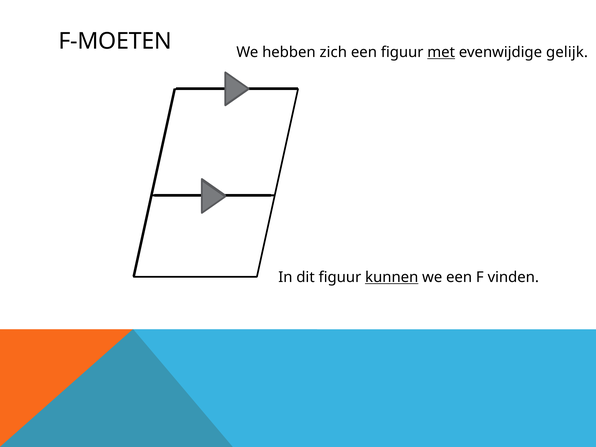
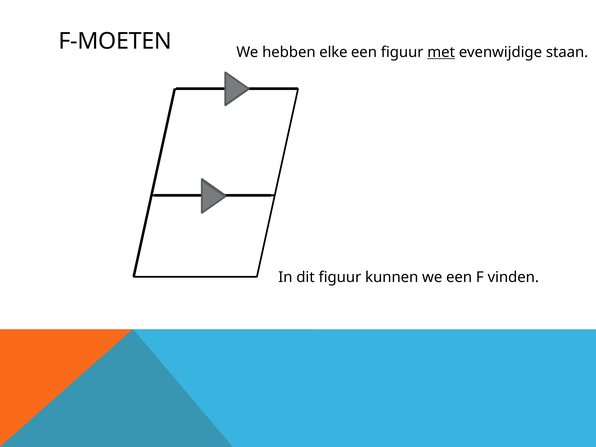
zich: zich -> elke (333, 52)
gelijk: gelijk -> staan (567, 52)
kunnen underline: present -> none (392, 277)
